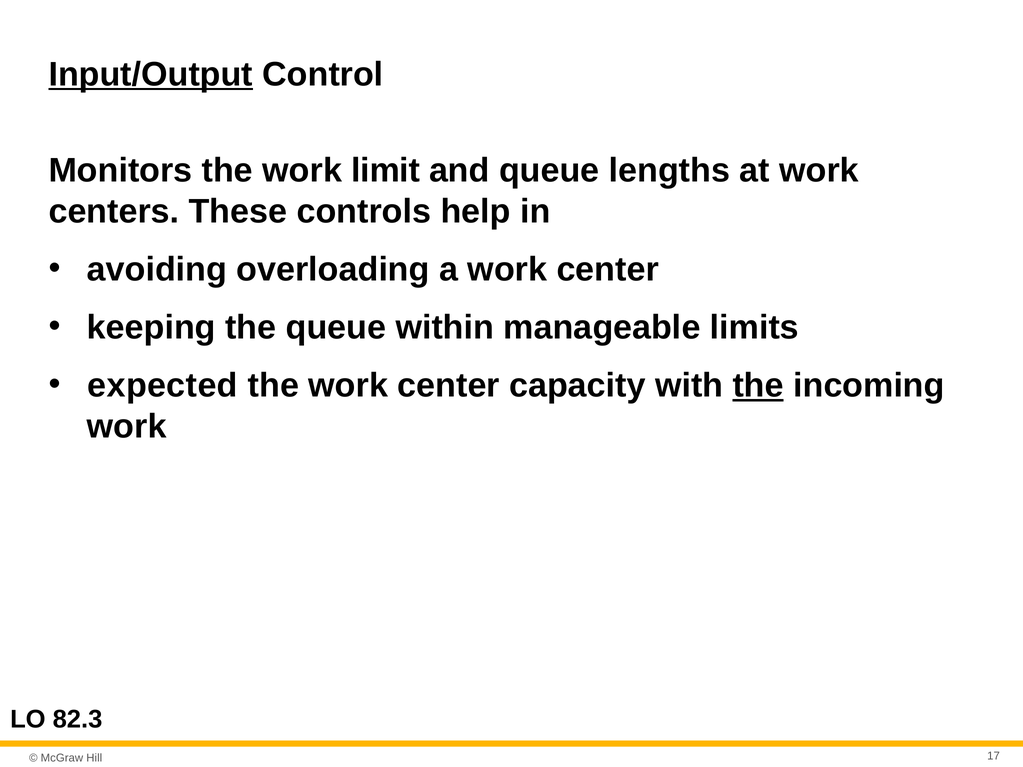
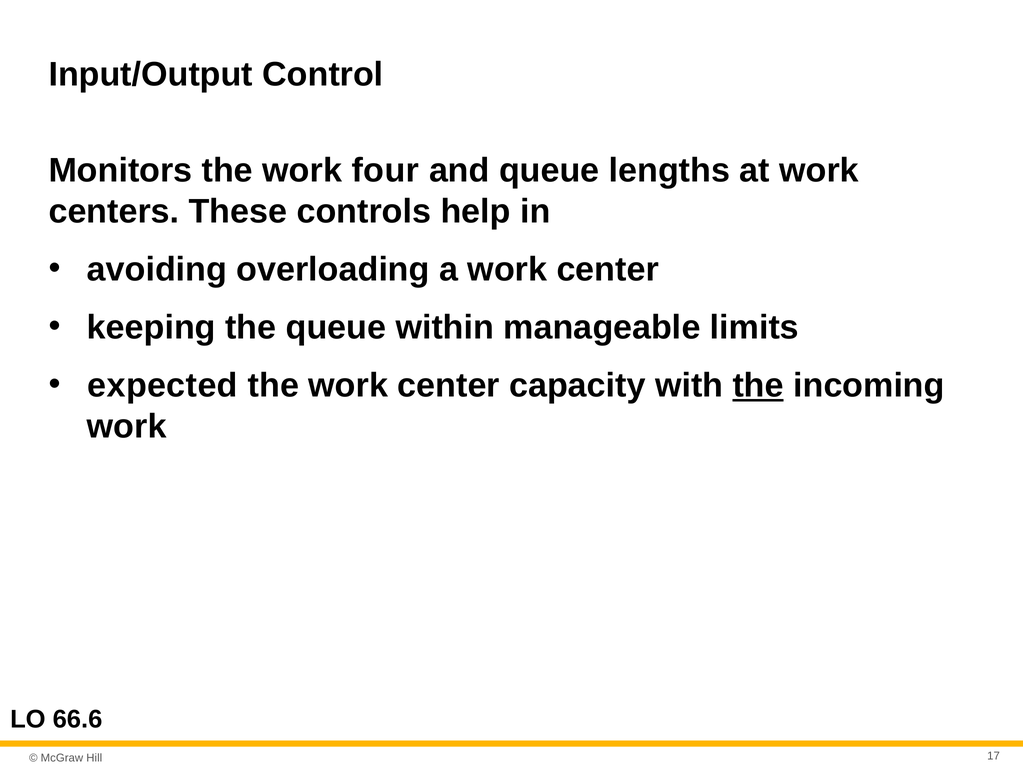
Input/Output underline: present -> none (151, 74)
limit: limit -> four (385, 171)
82.3: 82.3 -> 66.6 (78, 719)
